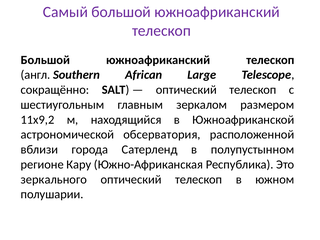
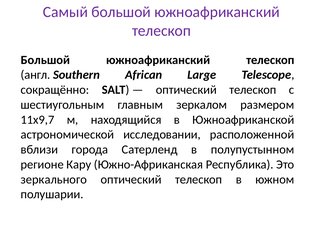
11х9,2: 11х9,2 -> 11х9,7 (37, 120)
обсерватория: обсерватория -> исследовании (162, 135)
